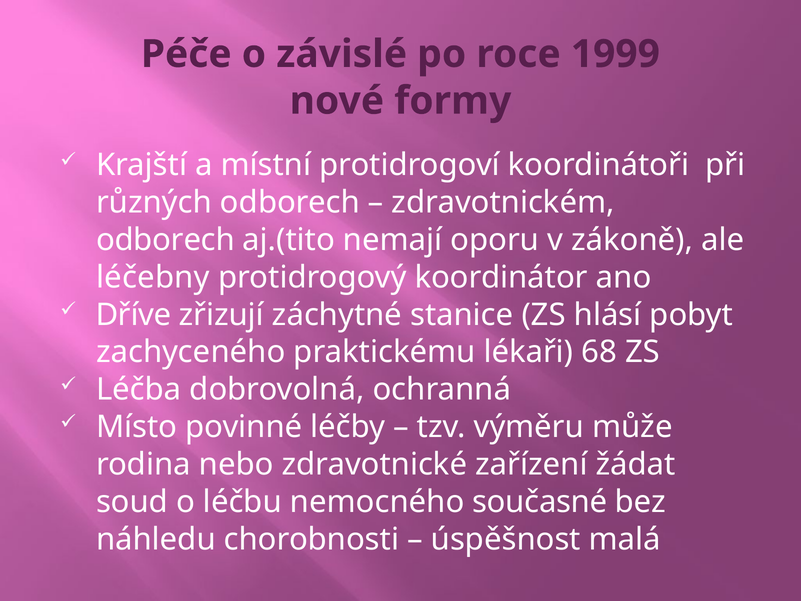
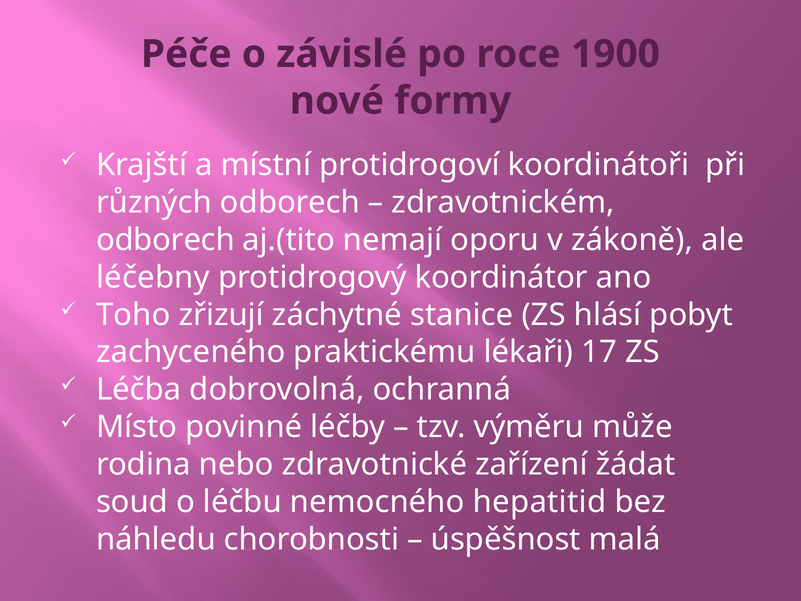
1999: 1999 -> 1900 (615, 54)
Dříve: Dříve -> Toho (133, 315)
68: 68 -> 17 (599, 352)
současné: současné -> hepatitid (539, 502)
